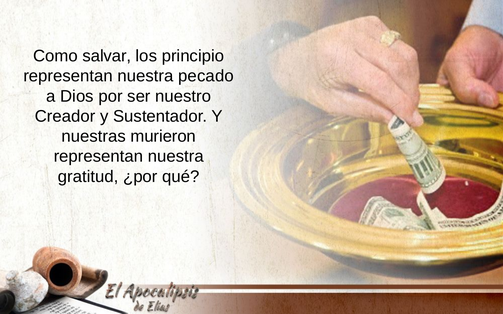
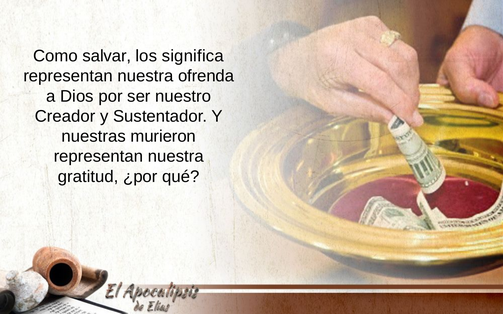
principio: principio -> significa (193, 56)
pecado: pecado -> ofrenda (206, 76)
